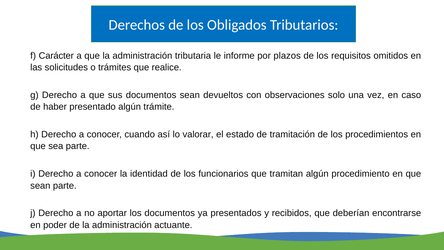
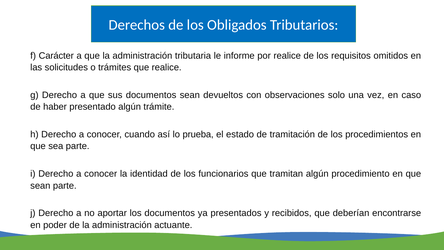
por plazos: plazos -> realice (287, 56)
valorar: valorar -> prueba (198, 134)
